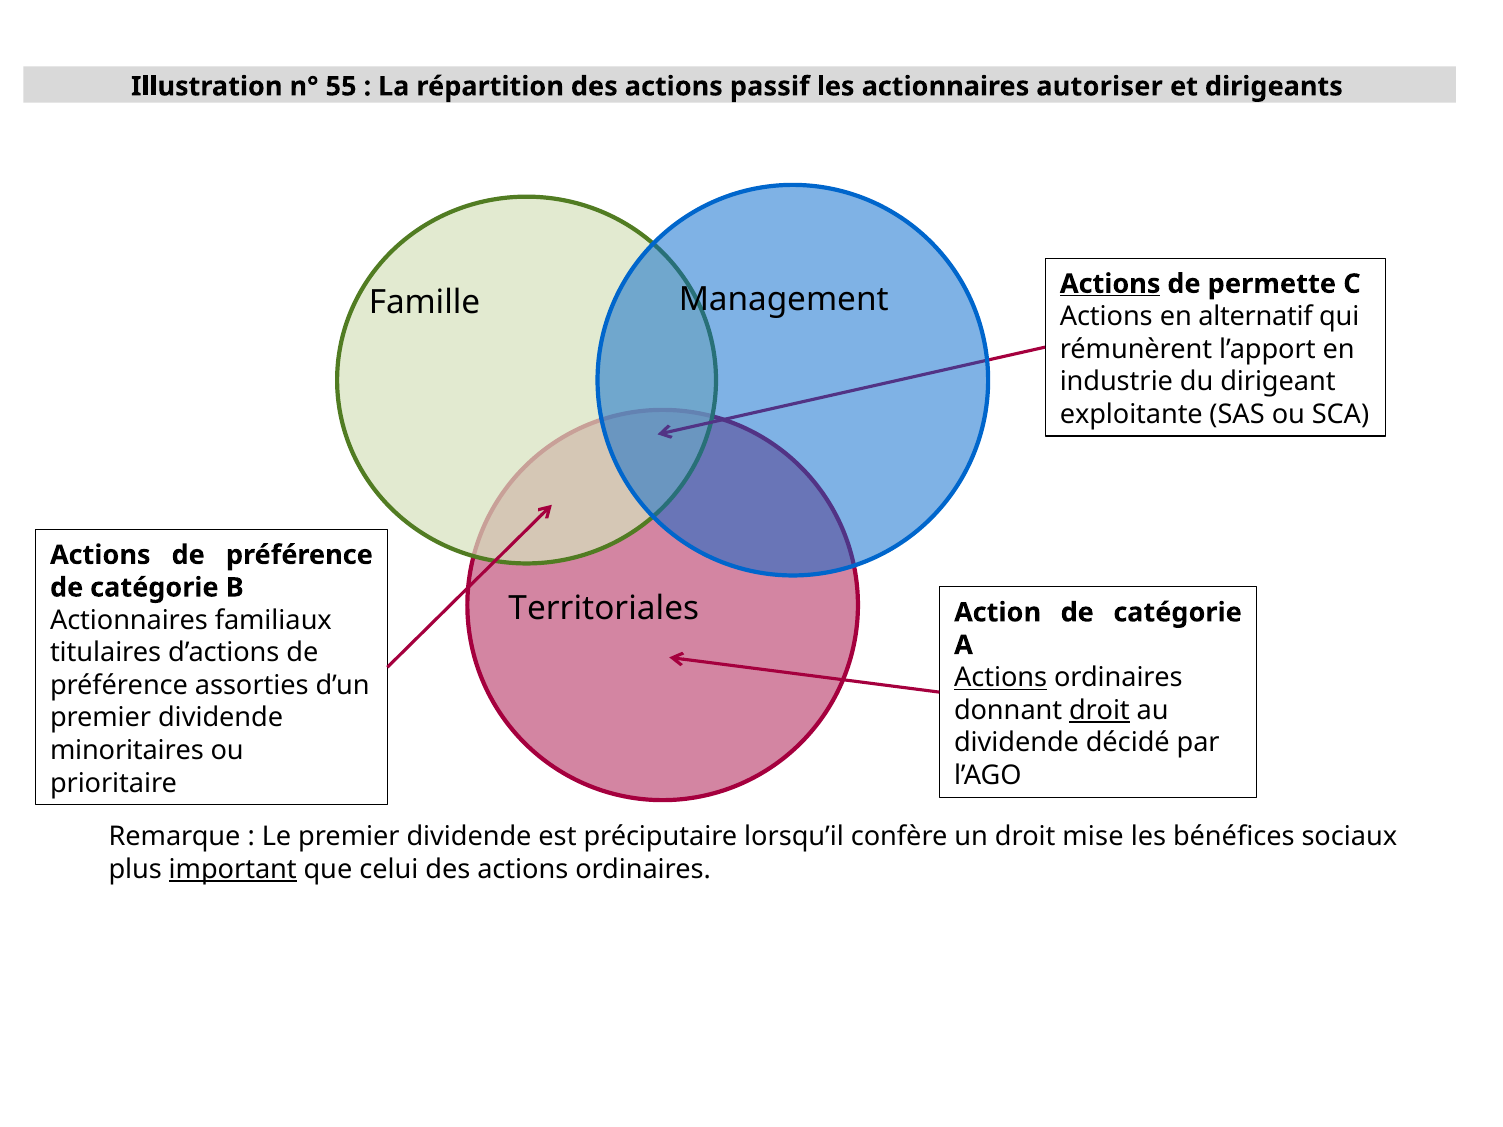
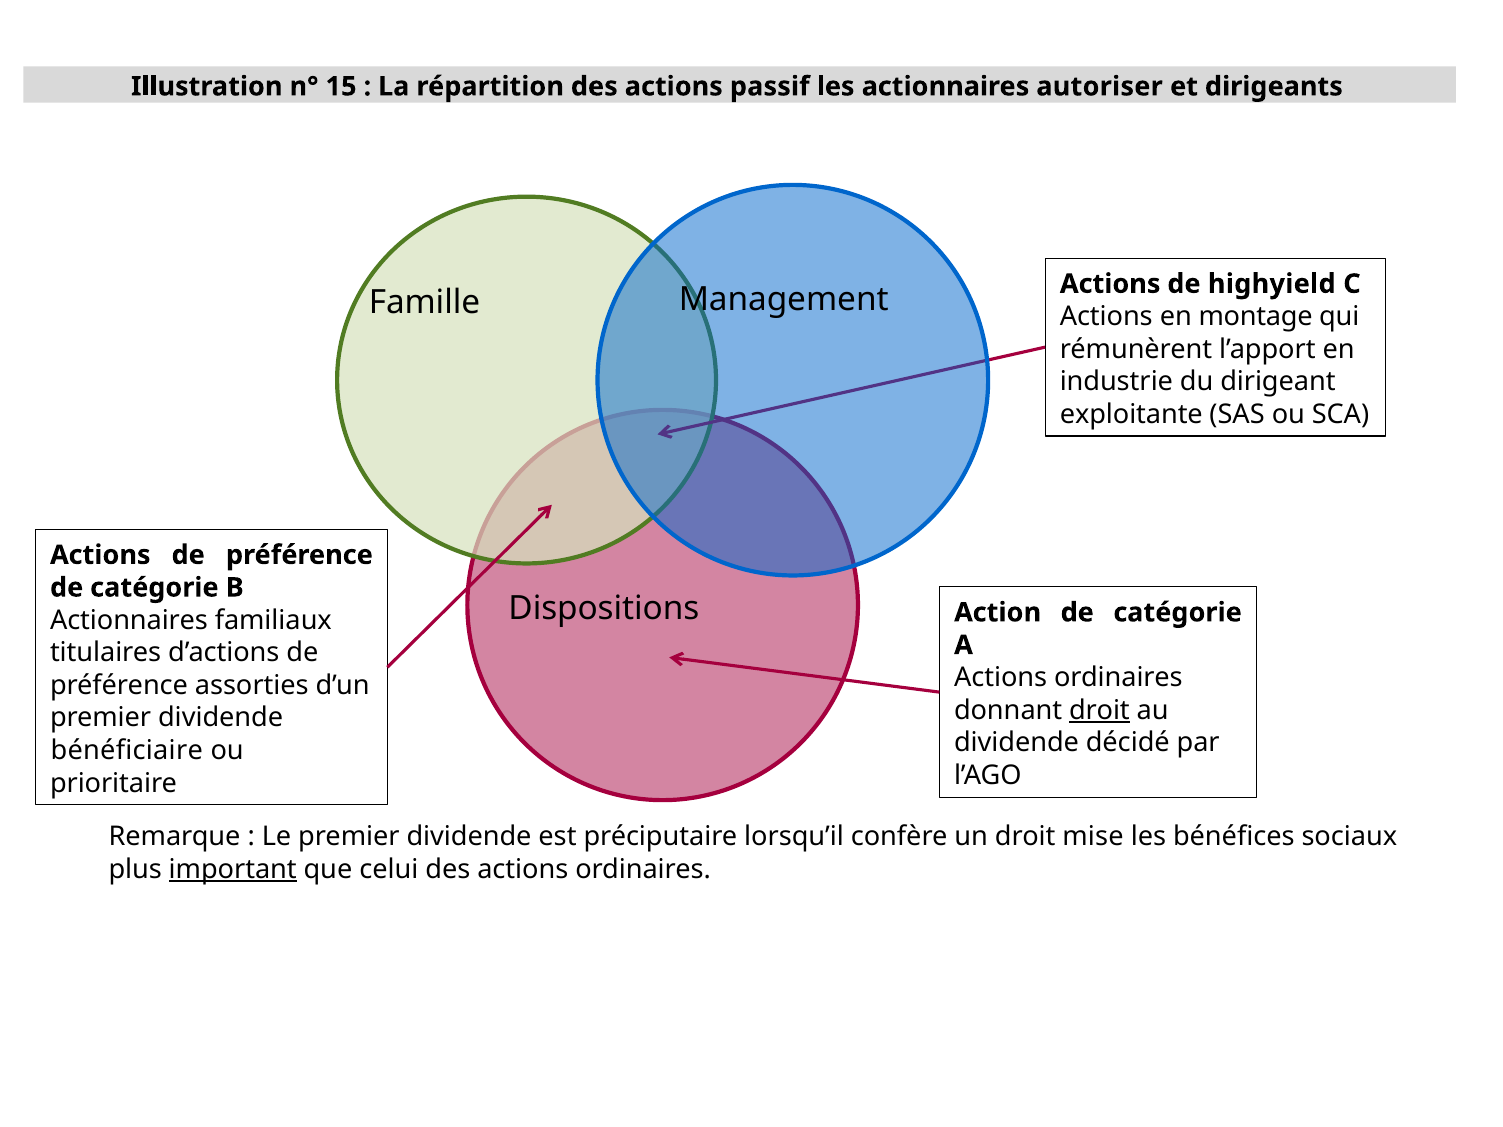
55: 55 -> 15 (341, 87)
Actions underline: present -> none (1110, 284)
permette: permette -> highyield (1272, 284)
alternatif: alternatif -> montage (1256, 317)
Territoriales: Territoriales -> Dispositions (604, 608)
Actions underline: present -> none (1001, 678)
minoritaires: minoritaires -> bénéficiaire (127, 751)
